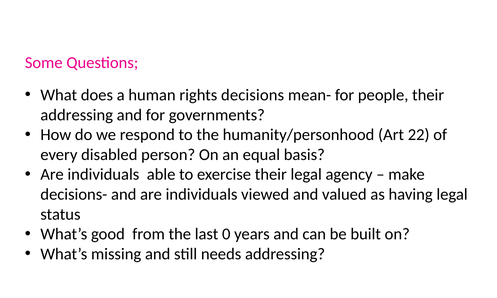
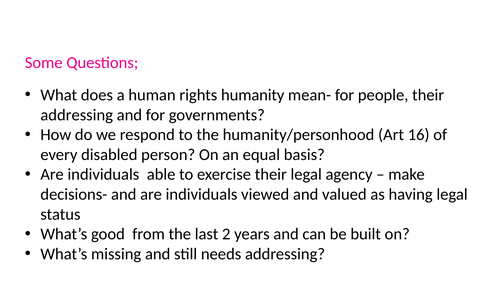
decisions: decisions -> humanity (253, 95)
22: 22 -> 16 (419, 135)
0: 0 -> 2 (226, 234)
